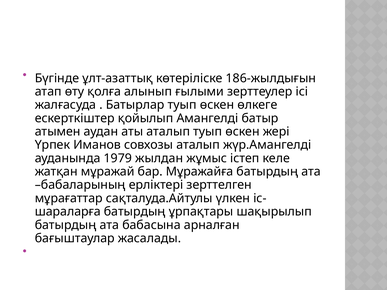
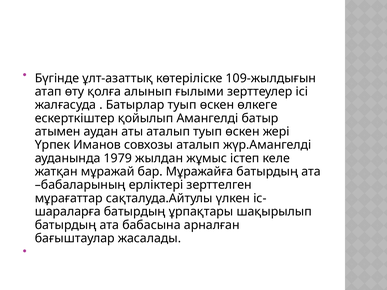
186-жылдығын: 186-жылдығын -> 109-жылдығын (271, 78)
